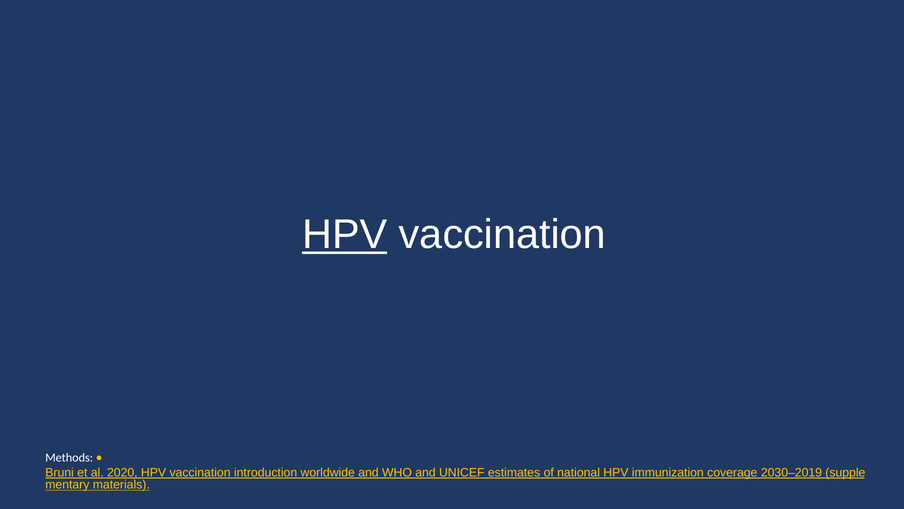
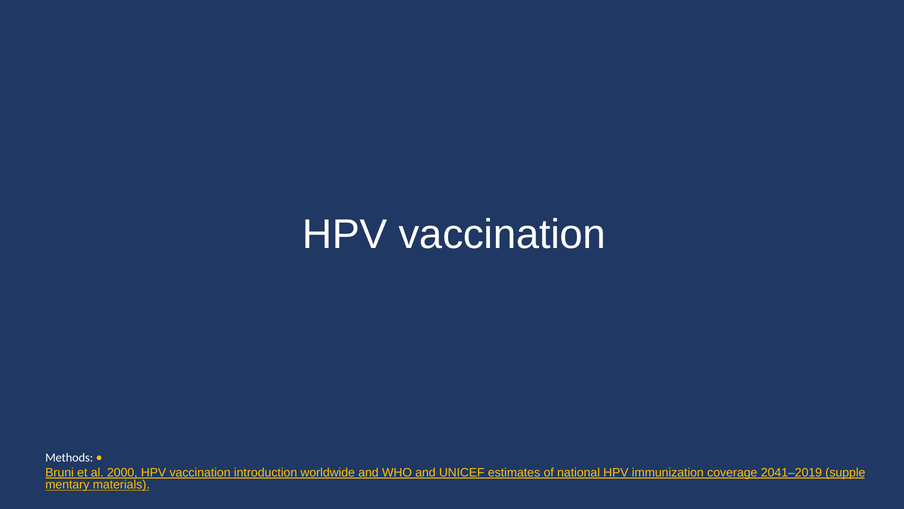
HPV underline: present -> none (345, 234)
2020: 2020 -> 2000 (122, 472)
2030–2019: 2030–2019 -> 2041–2019 (791, 472)
